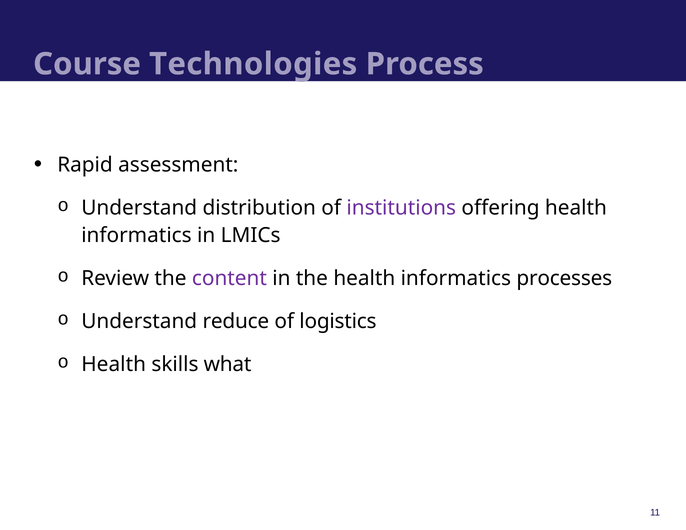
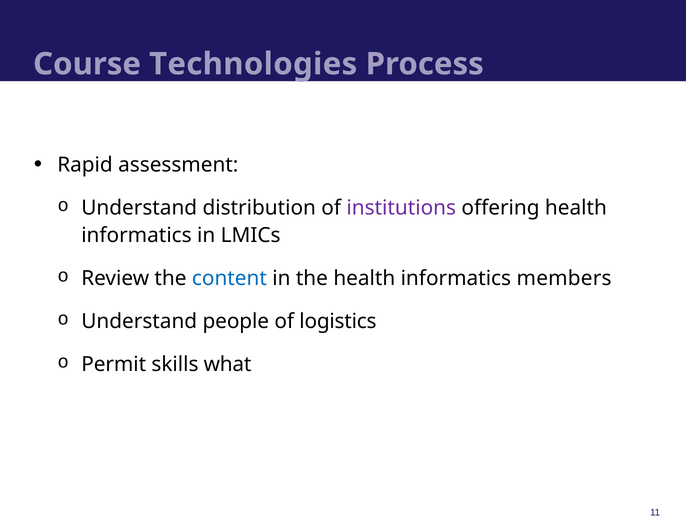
content colour: purple -> blue (229, 278)
processes: processes -> members (564, 278)
reduce: reduce -> people (236, 321)
Health: Health -> Permit (114, 364)
